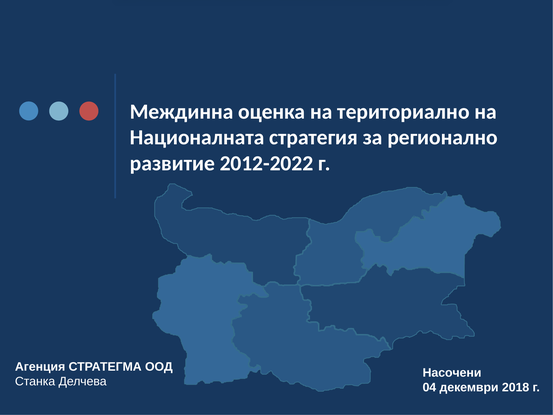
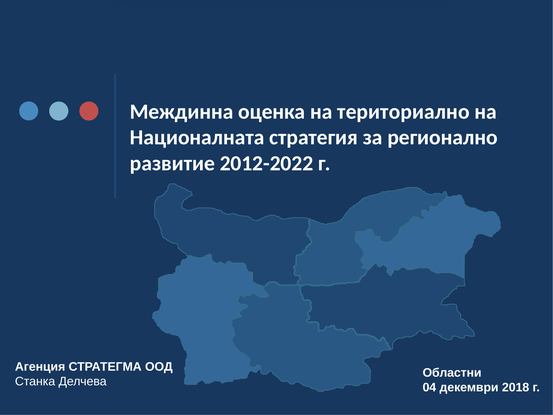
Насочени: Насочени -> Областни (452, 372)
